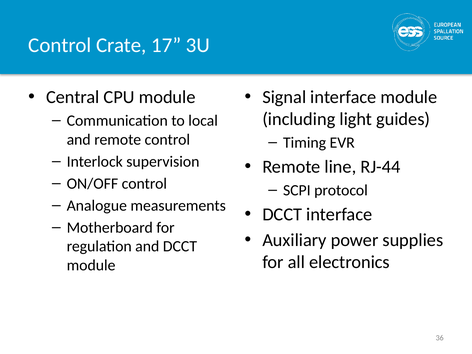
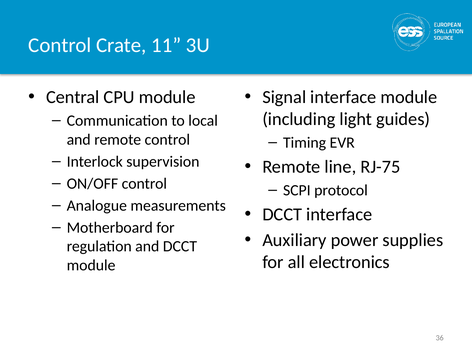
17: 17 -> 11 (166, 45)
RJ-44: RJ-44 -> RJ-75 (380, 167)
